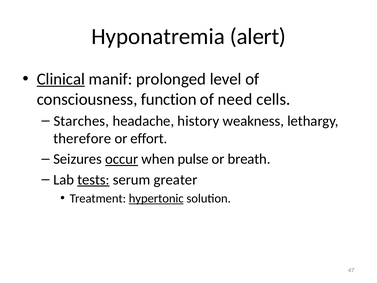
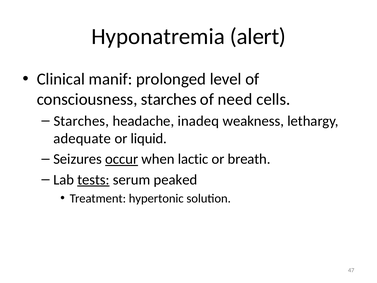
Clinical underline: present -> none (61, 79)
consciousness function: function -> starches (169, 99)
history: history -> inadeq (198, 121)
therefore: therefore -> adequate (82, 138)
effort: effort -> liquid (149, 138)
pulse: pulse -> lactic (193, 159)
greater: greater -> peaked (176, 180)
hypertonic underline: present -> none (156, 198)
